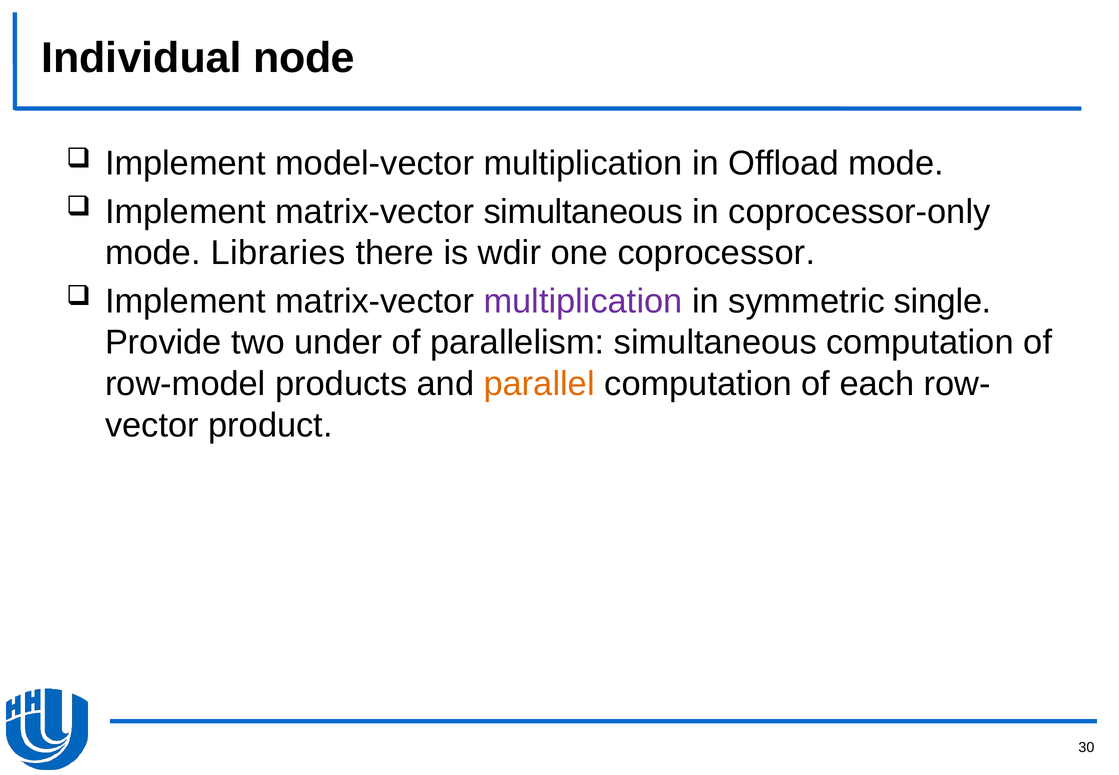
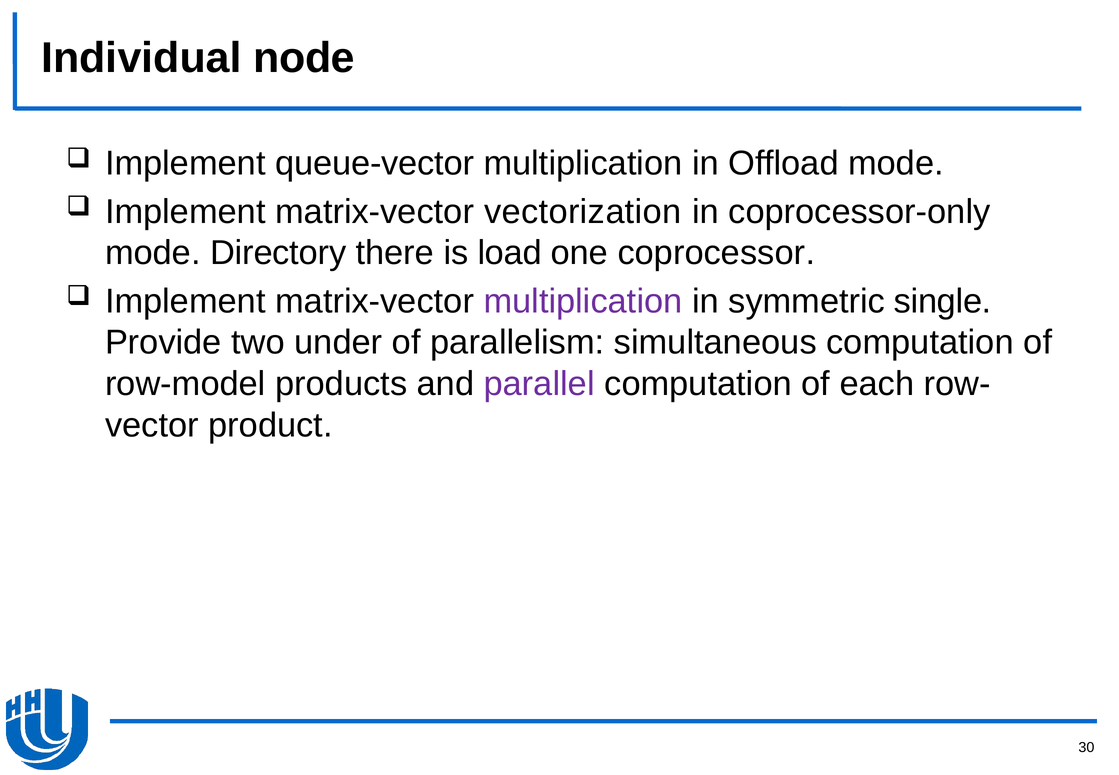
model-vector: model-vector -> queue-vector (375, 163)
matrix-vector simultaneous: simultaneous -> vectorization (583, 212)
Libraries: Libraries -> Directory (278, 253)
wdir: wdir -> load (510, 253)
parallel colour: orange -> purple (539, 384)
